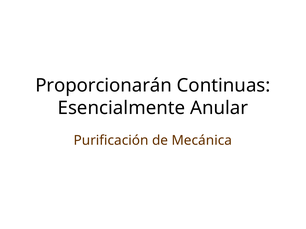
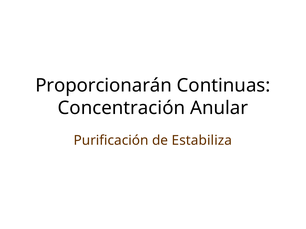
Esencialmente: Esencialmente -> Concentración (121, 108)
Mecánica: Mecánica -> Estabiliza (202, 141)
